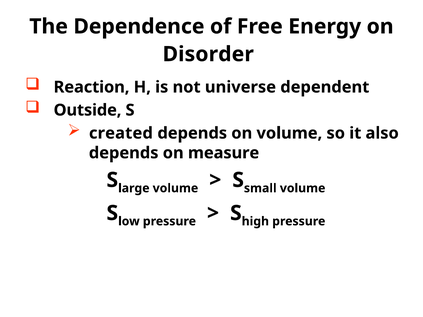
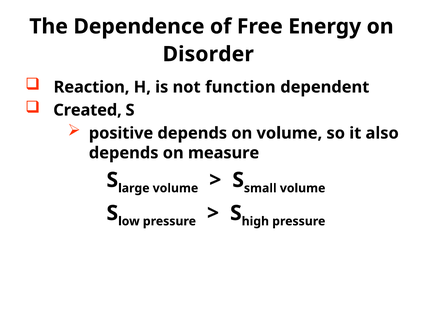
universe: universe -> function (240, 87)
Outside: Outside -> Created (88, 110)
created: created -> positive (121, 133)
